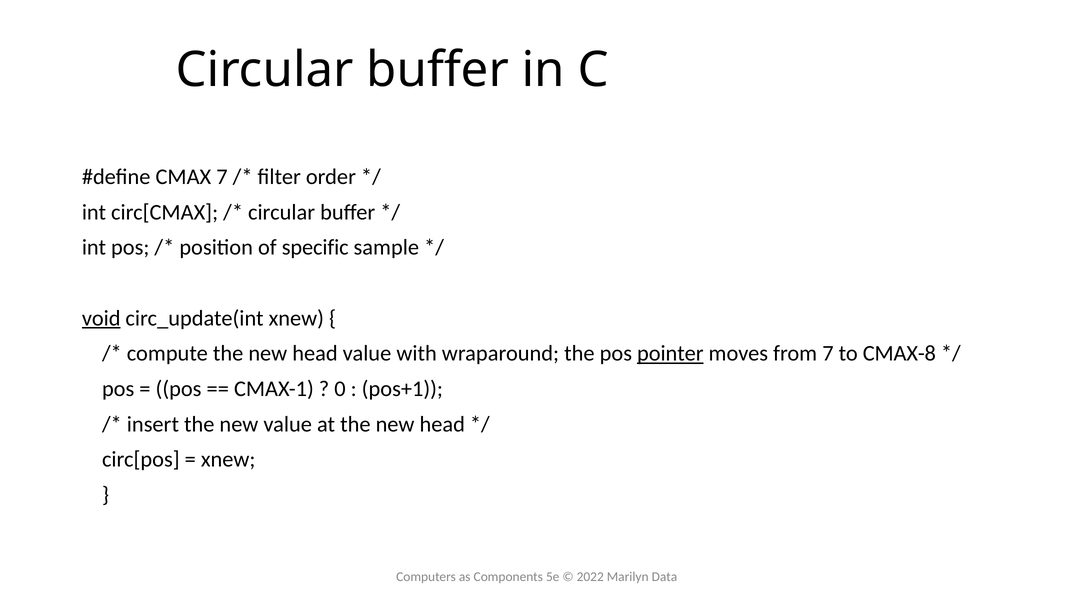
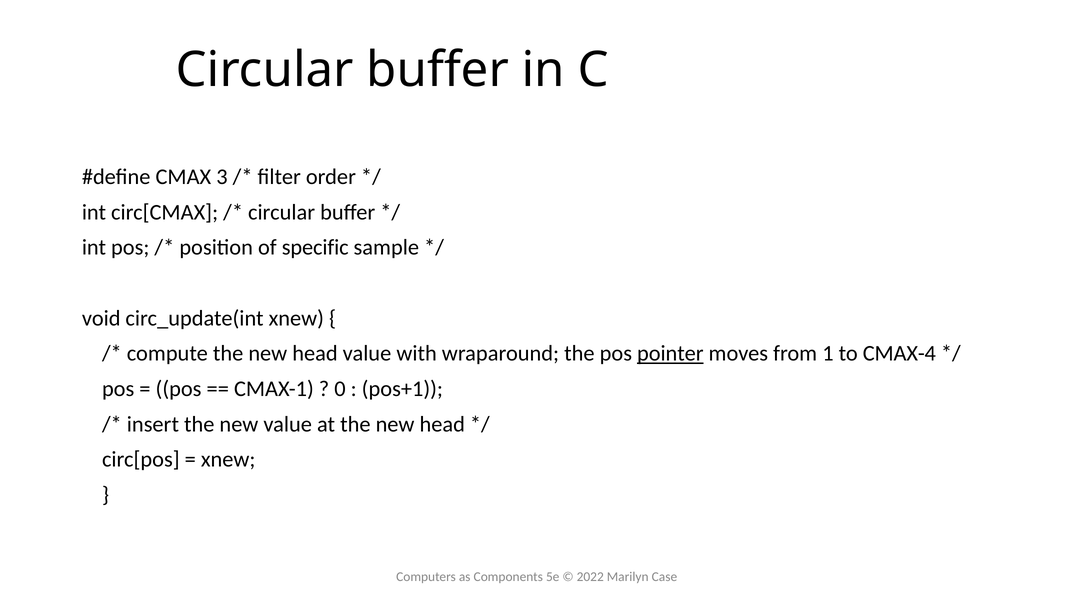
CMAX 7: 7 -> 3 (222, 177)
void underline: present -> none (101, 318)
from 7: 7 -> 1 (828, 354)
CMAX-8: CMAX-8 -> CMAX-4 (899, 354)
Data: Data -> Case (664, 577)
